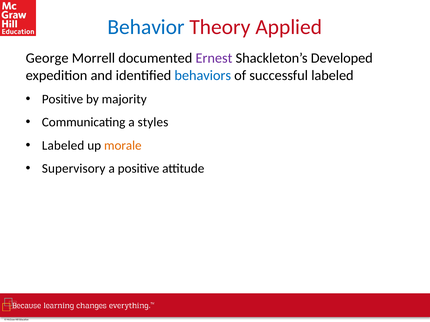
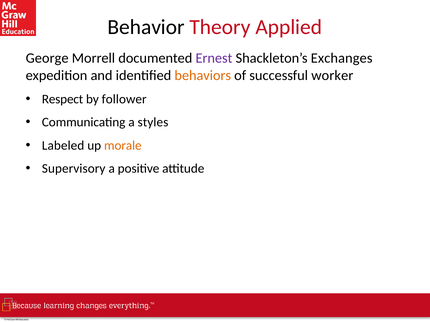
Behavior colour: blue -> black (146, 27)
Developed: Developed -> Exchanges (342, 58)
behaviors colour: blue -> orange (203, 76)
successful labeled: labeled -> worker (332, 76)
Positive: Positive -> Respect (63, 99)
majority: majority -> follower (124, 99)
